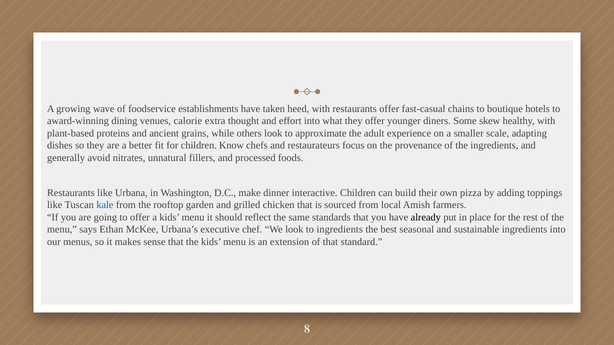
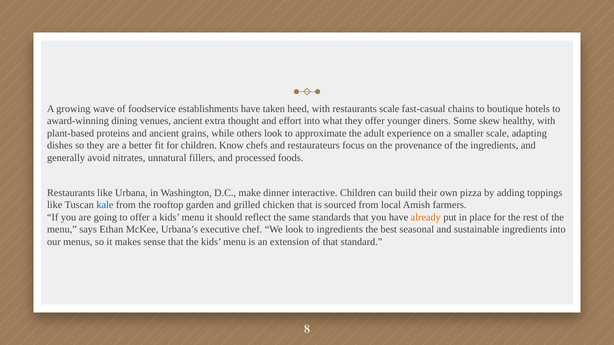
restaurants offer: offer -> scale (389, 109)
venues calorie: calorie -> ancient (188, 121)
already colour: black -> orange (426, 217)
